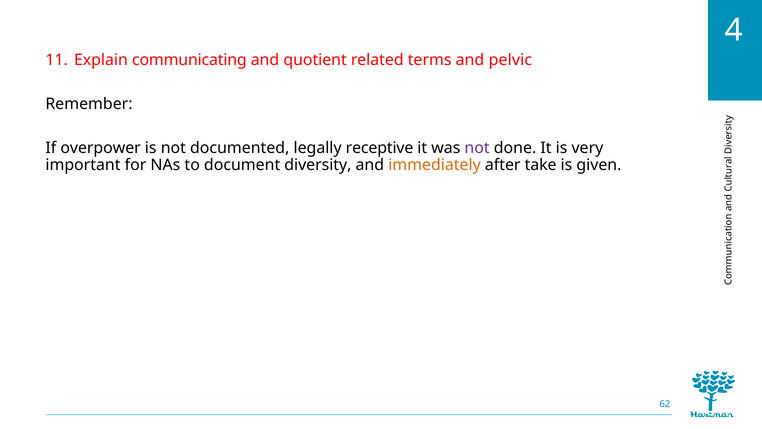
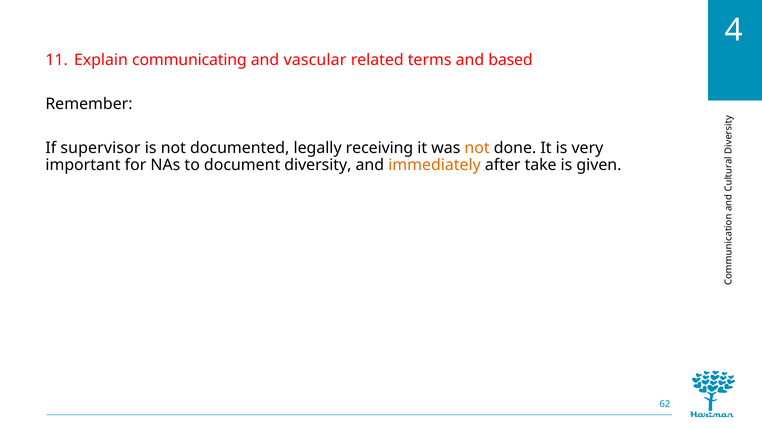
quotient: quotient -> vascular (315, 60)
pelvic: pelvic -> based (511, 60)
overpower: overpower -> supervisor (100, 148)
receptive: receptive -> receiving (380, 148)
not colour: purple -> orange (477, 148)
